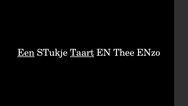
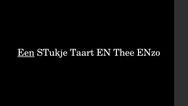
Taart underline: present -> none (82, 53)
